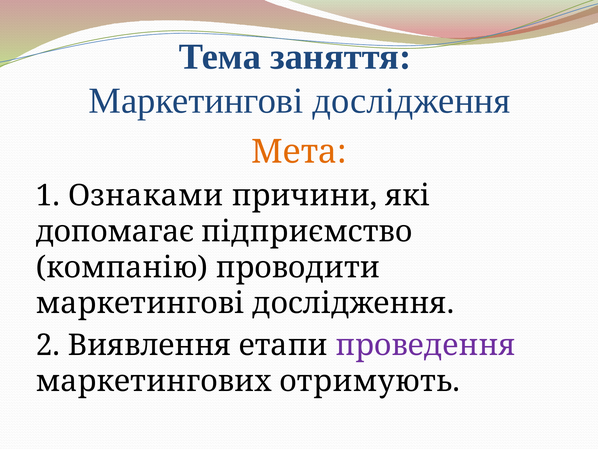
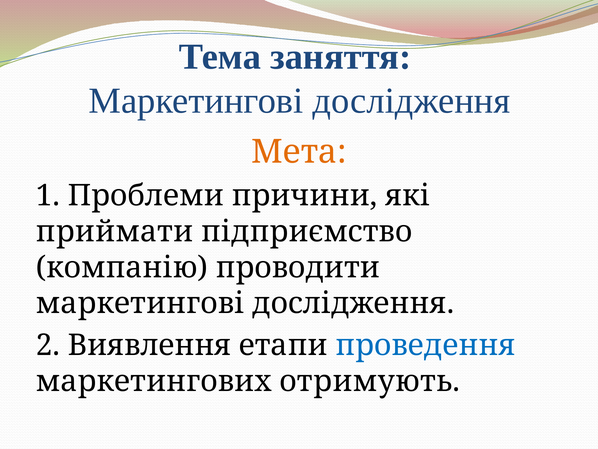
Ознаками: Ознаками -> Проблеми (146, 195)
допомагає: допомагає -> приймати (115, 231)
проведення colour: purple -> blue (425, 345)
